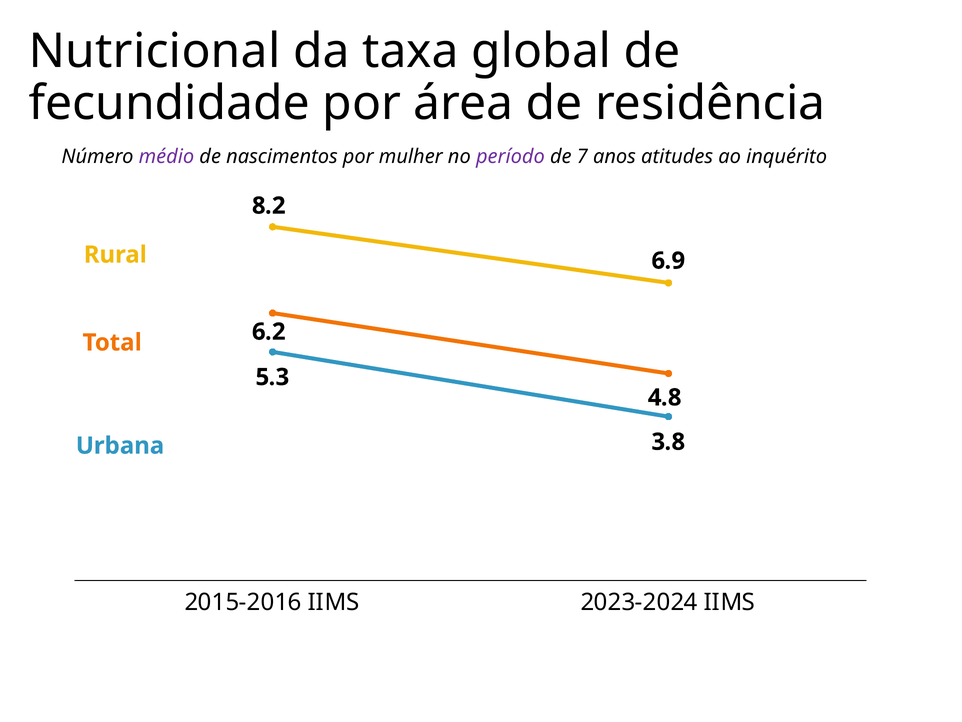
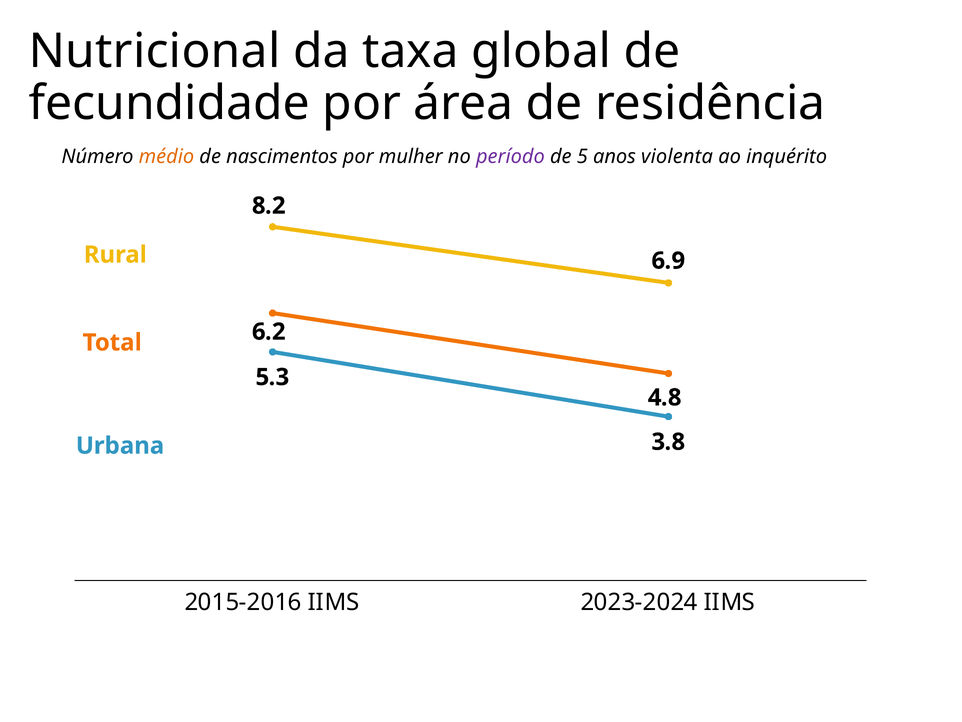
médio colour: purple -> orange (166, 156)
7: 7 -> 5 (582, 156)
atitudes: atitudes -> violenta (677, 156)
